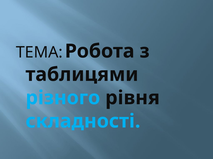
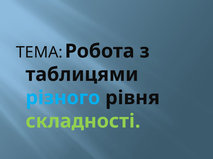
складності colour: light blue -> light green (83, 122)
